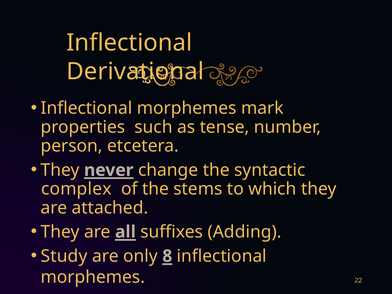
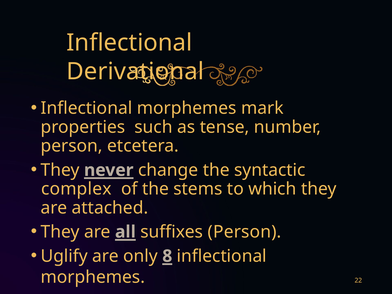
suffixes Adding: Adding -> Person (245, 232)
Study: Study -> Uglify (64, 256)
